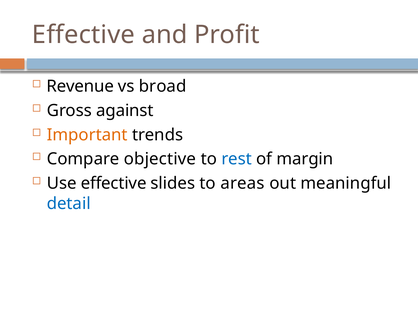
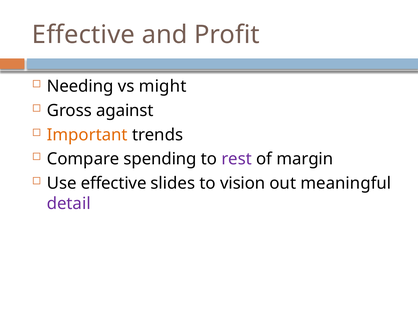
Revenue: Revenue -> Needing (80, 86)
broad: broad -> might (163, 86)
objective: objective -> spending (160, 159)
rest colour: blue -> purple (237, 159)
areas: areas -> vision (243, 184)
detail colour: blue -> purple (69, 204)
